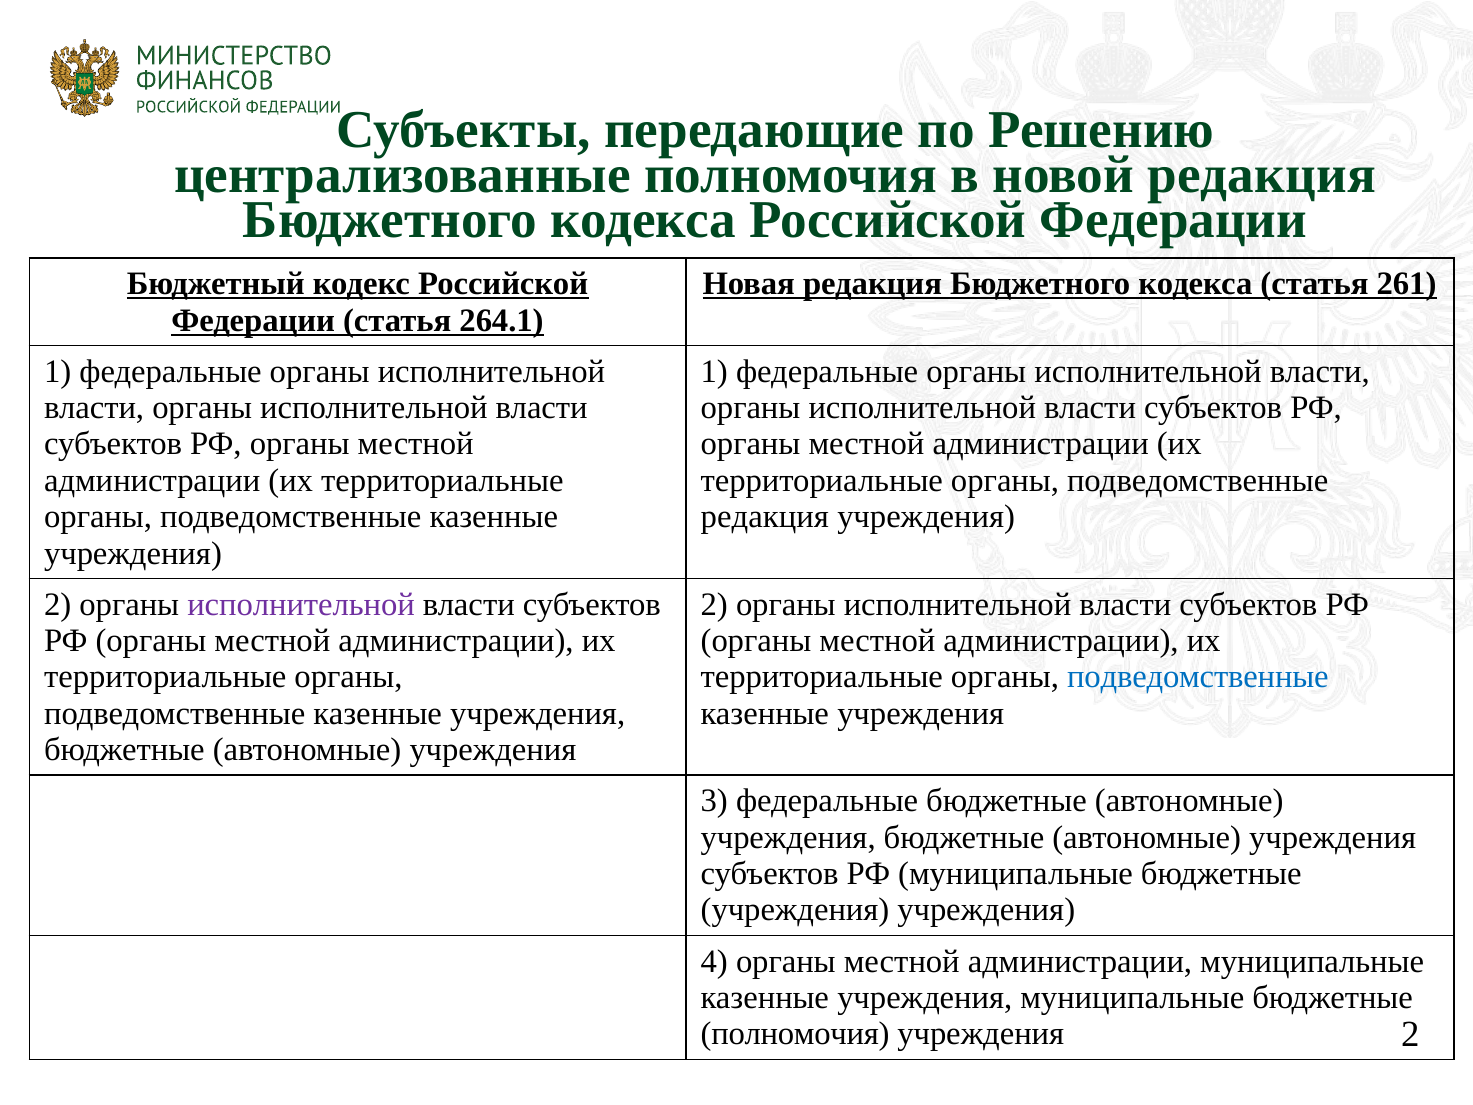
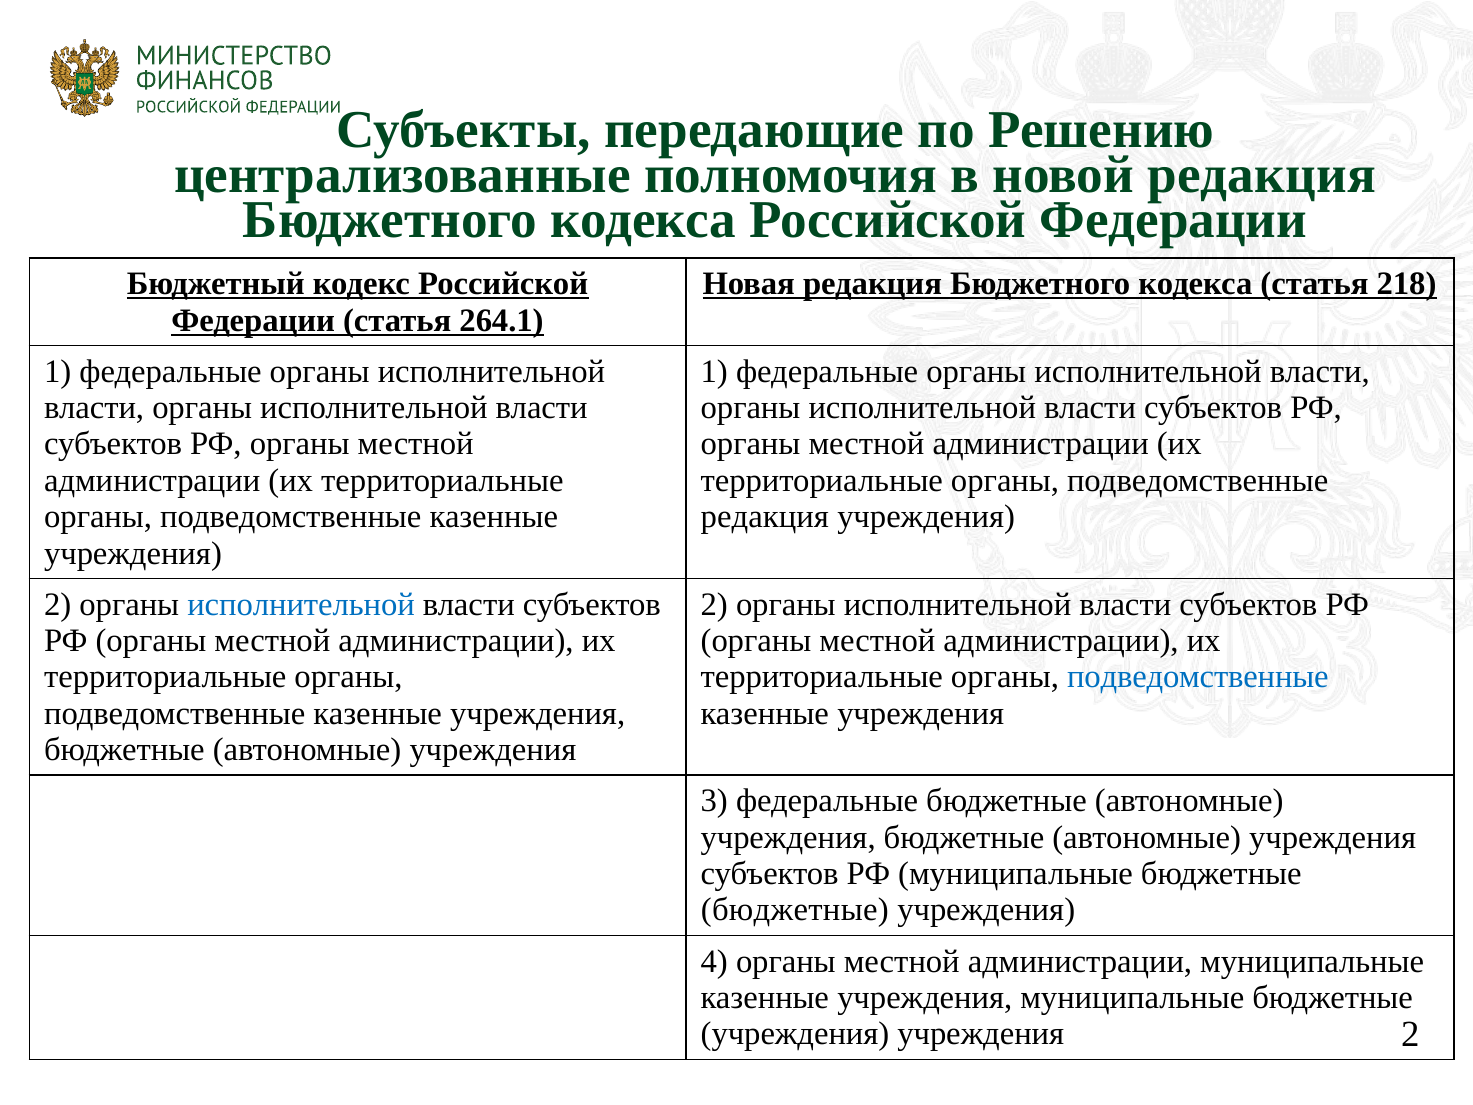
261: 261 -> 218 (1407, 284)
исполнительной colour: purple -> blue (301, 604)
учреждения: учреждения -> бюджетные (795, 910)
полномочия: полномочия -> учреждения (795, 1034)
